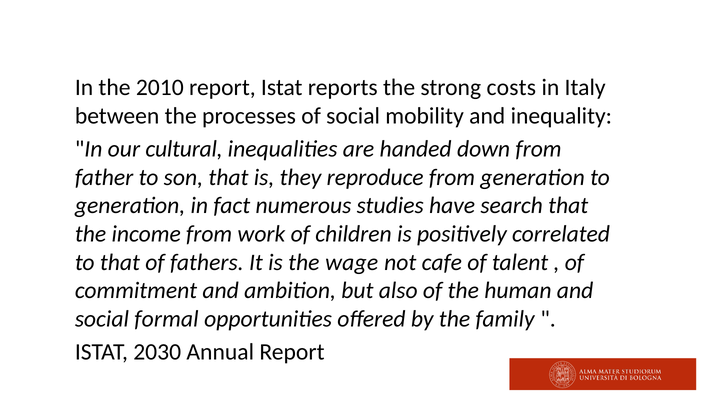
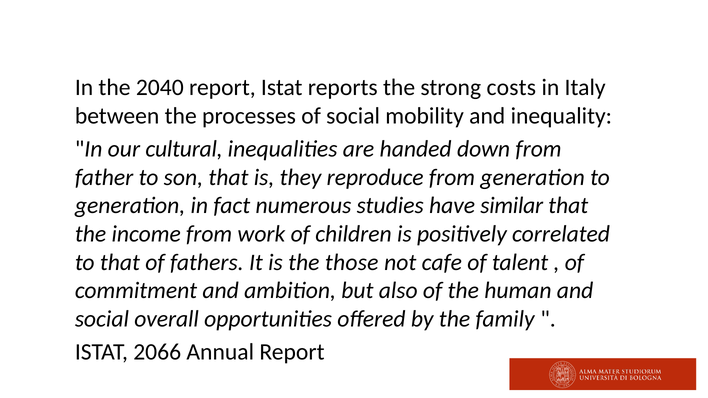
2010: 2010 -> 2040 (160, 88)
search: search -> similar (512, 206)
wage: wage -> those (352, 262)
formal: formal -> overall (167, 319)
2030: 2030 -> 2066 (157, 352)
